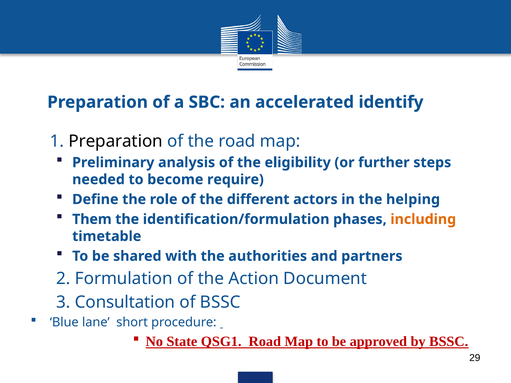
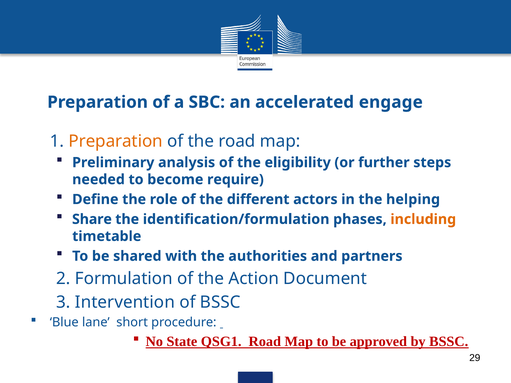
identify: identify -> engage (391, 102)
Preparation colour: black -> orange (116, 141)
Them: Them -> Share (92, 219)
Consultation: Consultation -> Intervention (125, 302)
